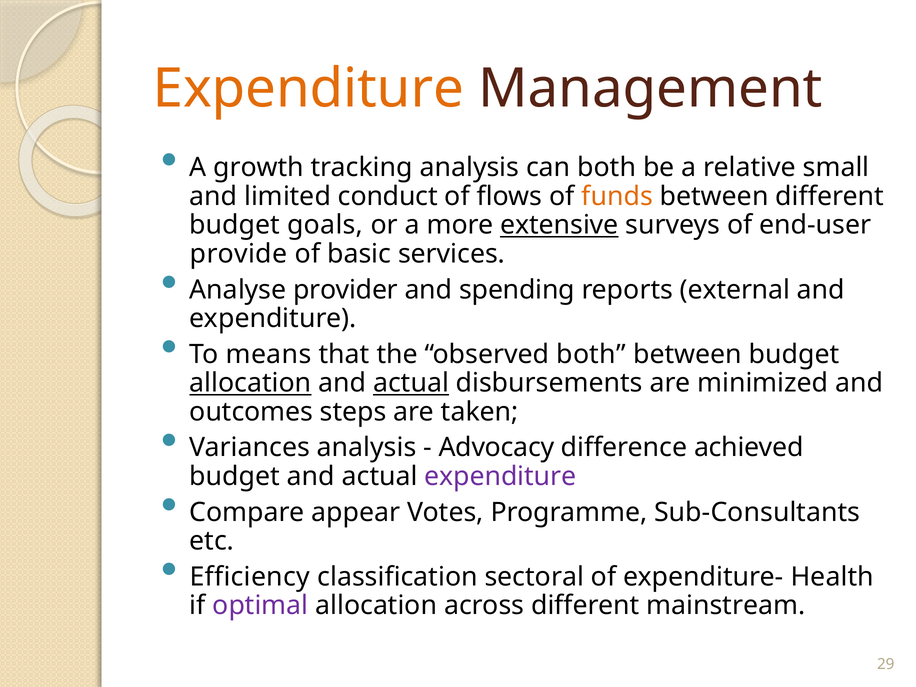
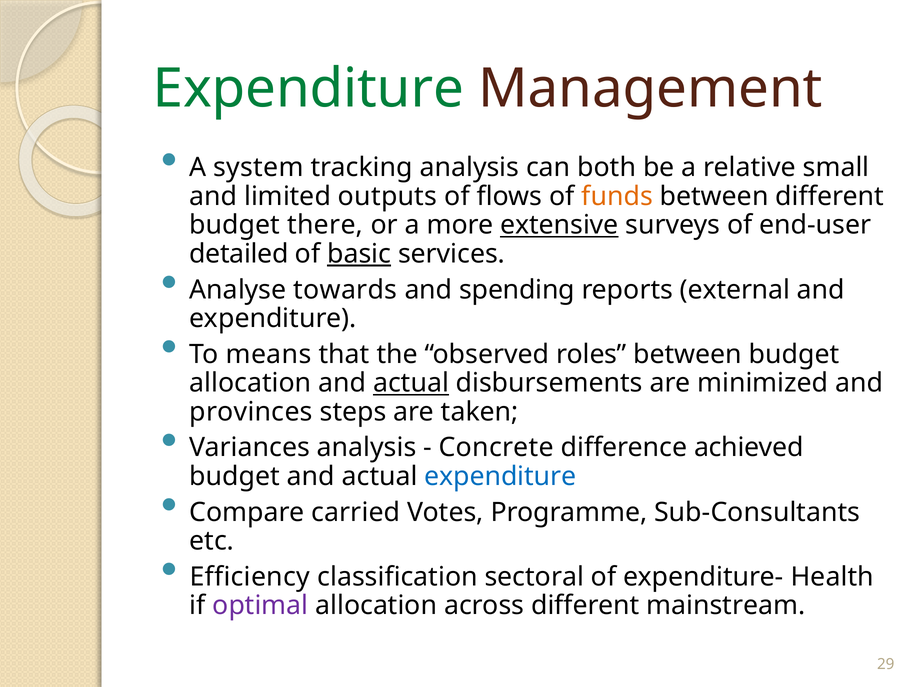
Expenditure colour: orange -> green (308, 89)
growth: growth -> system (259, 167)
conduct: conduct -> outputs (388, 196)
goals: goals -> there (325, 225)
provide: provide -> detailed (239, 254)
basic underline: none -> present (359, 254)
provider: provider -> towards (345, 290)
observed both: both -> roles (591, 354)
allocation underline: present -> none (250, 383)
outcomes: outcomes -> provinces (251, 412)
Advocacy: Advocacy -> Concrete (496, 448)
expenditure colour: purple -> blue (500, 477)
appear: appear -> carried (356, 512)
